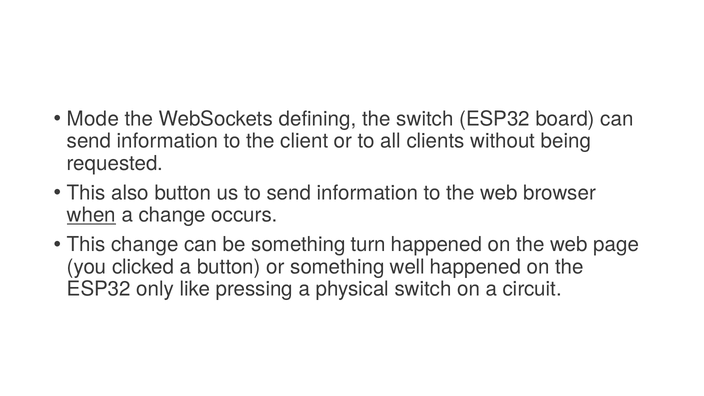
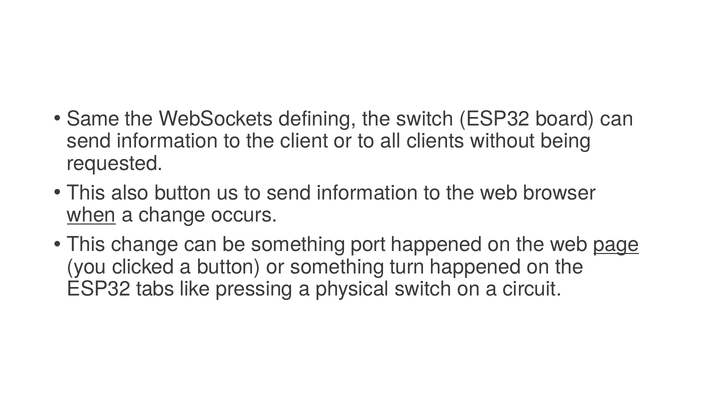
Mode: Mode -> Same (93, 119)
turn: turn -> port (368, 245)
page underline: none -> present (616, 245)
well: well -> turn (407, 267)
only: only -> tabs (155, 289)
